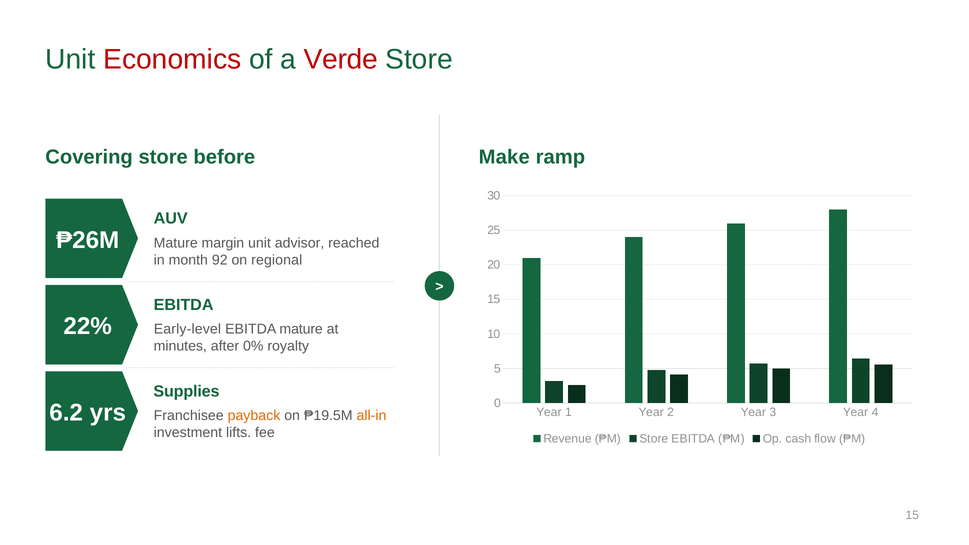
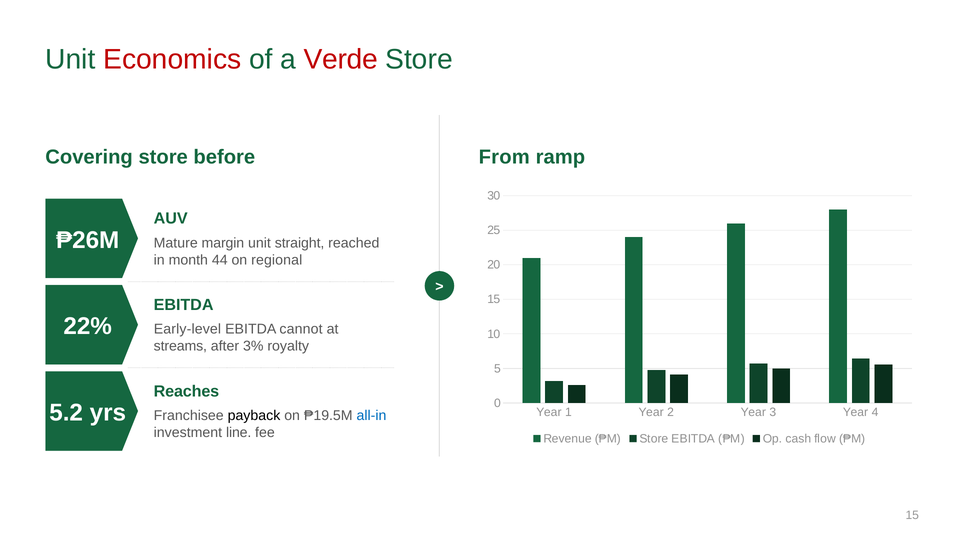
Make: Make -> From (504, 157)
advisor: advisor -> straight (300, 243)
92: 92 -> 44 (220, 260)
EBITDA mature: mature -> cannot (301, 329)
minutes: minutes -> streams (180, 346)
0%: 0% -> 3% (253, 346)
Supplies: Supplies -> Reaches (186, 391)
6.2: 6.2 -> 5.2 (66, 413)
payback colour: orange -> black (254, 416)
all-in colour: orange -> blue (372, 416)
lifts: lifts -> line (239, 433)
